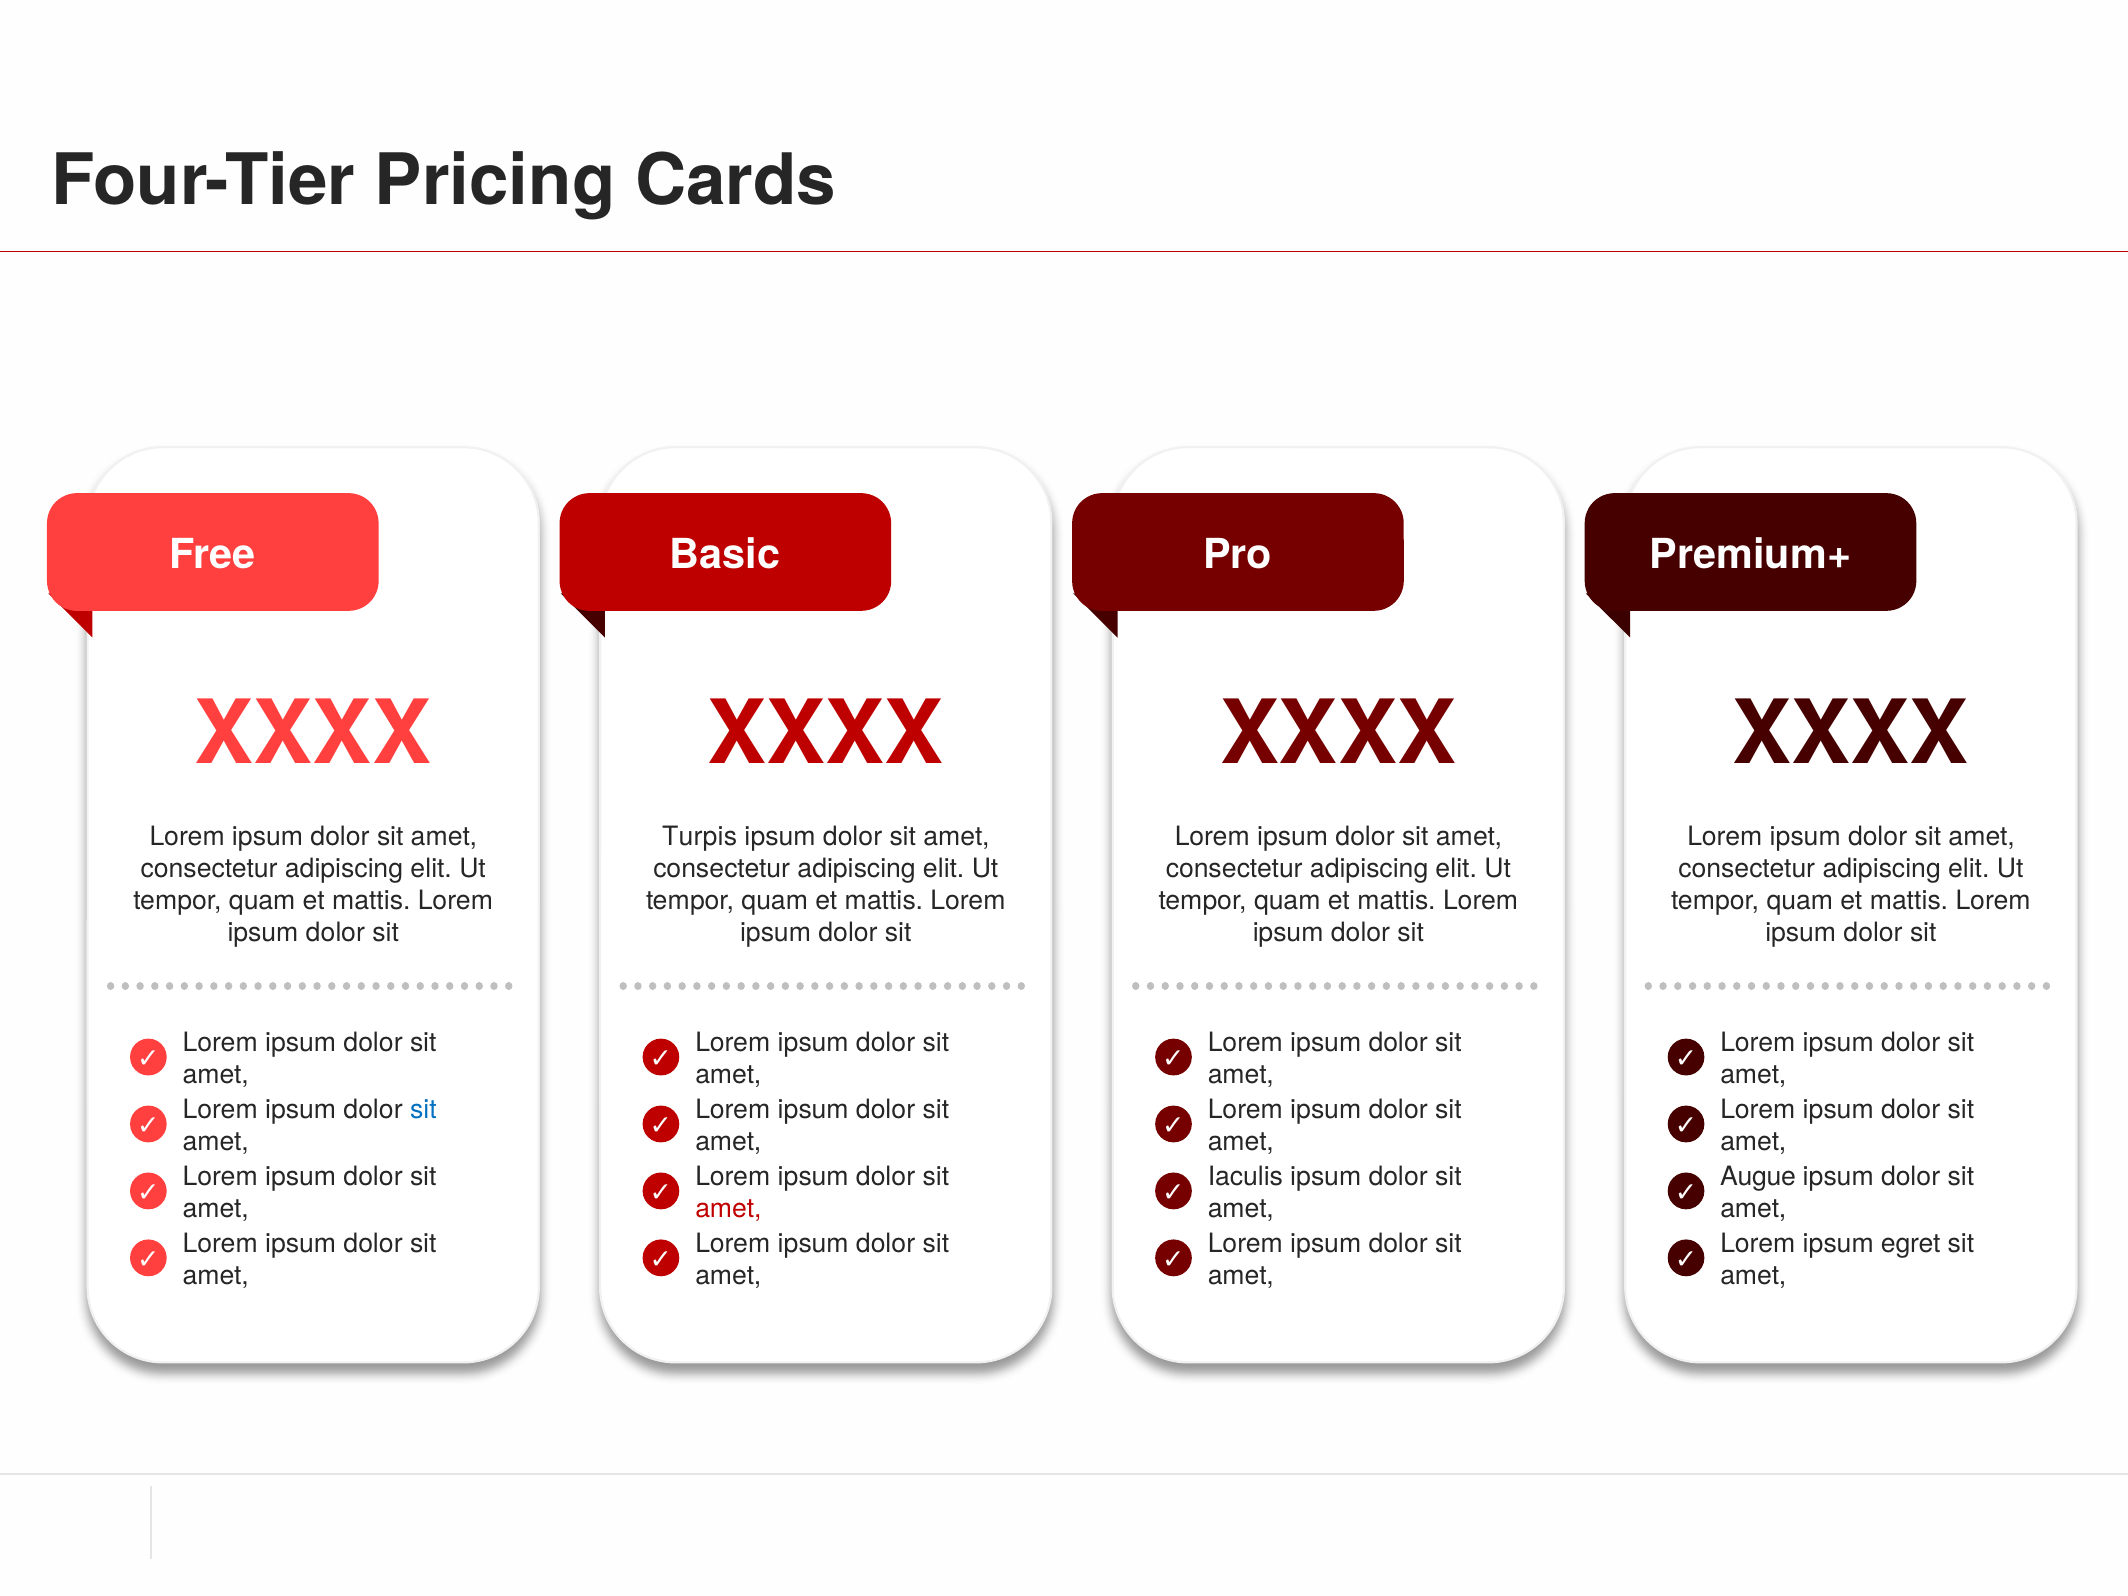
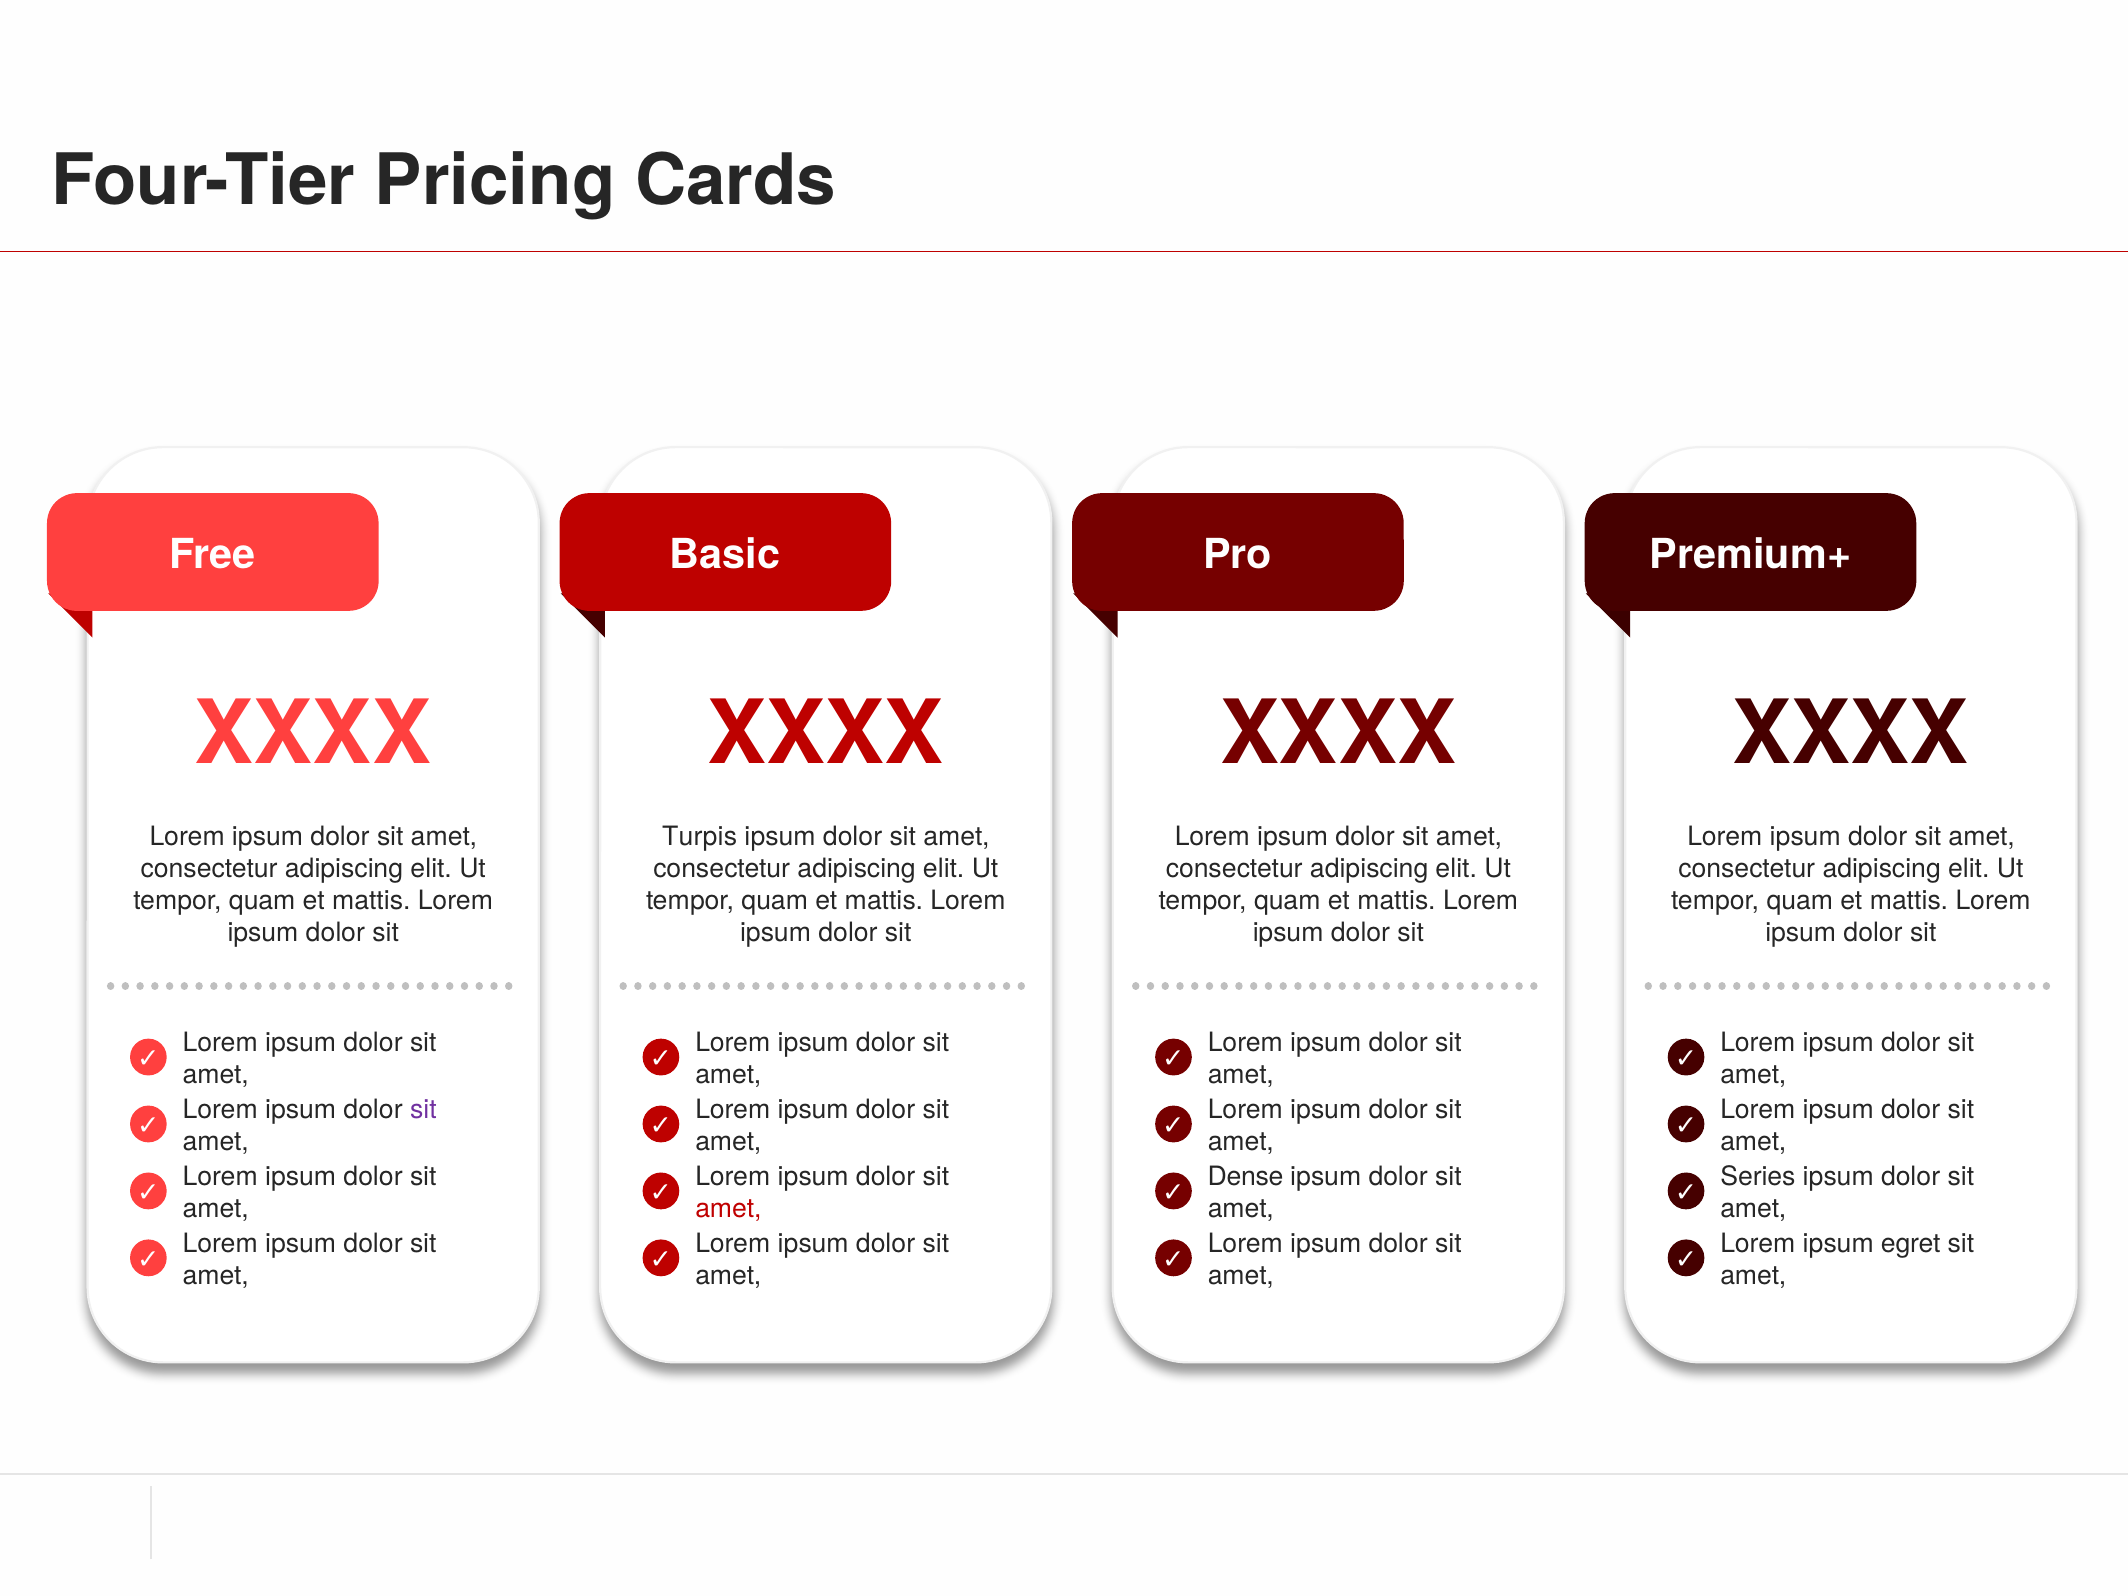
sit colour: blue -> purple (423, 1110)
Iaculis: Iaculis -> Dense (1246, 1177)
Augue: Augue -> Series (1758, 1177)
